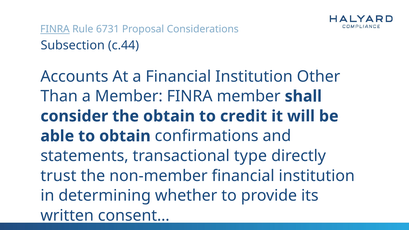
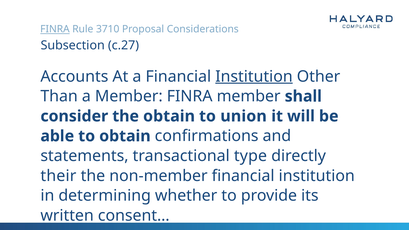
6731: 6731 -> 3710 (108, 29)
c.44: c.44 -> c.27 (124, 45)
Institution underline: none -> present (254, 76)
credit: credit -> union (244, 116)
trust: trust -> their (58, 176)
